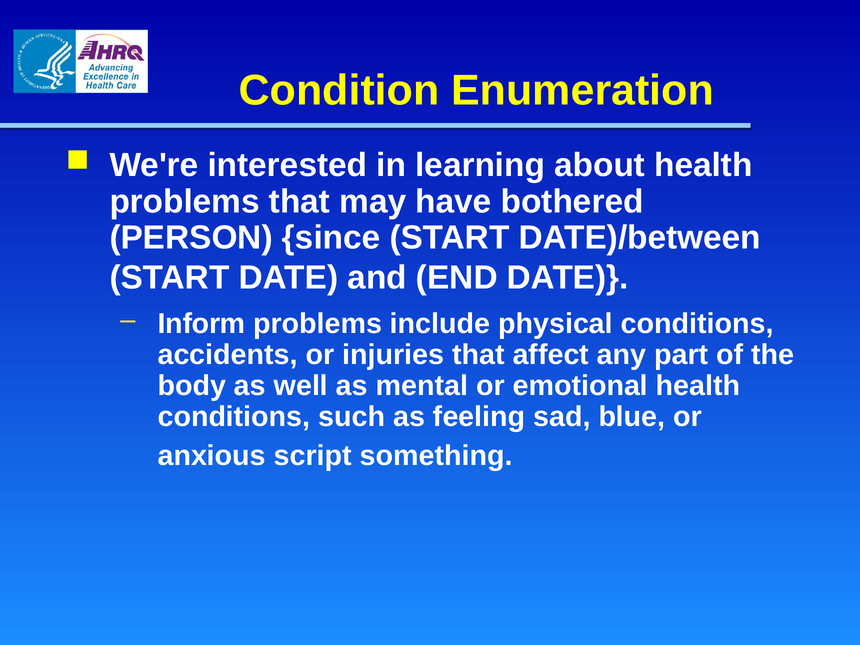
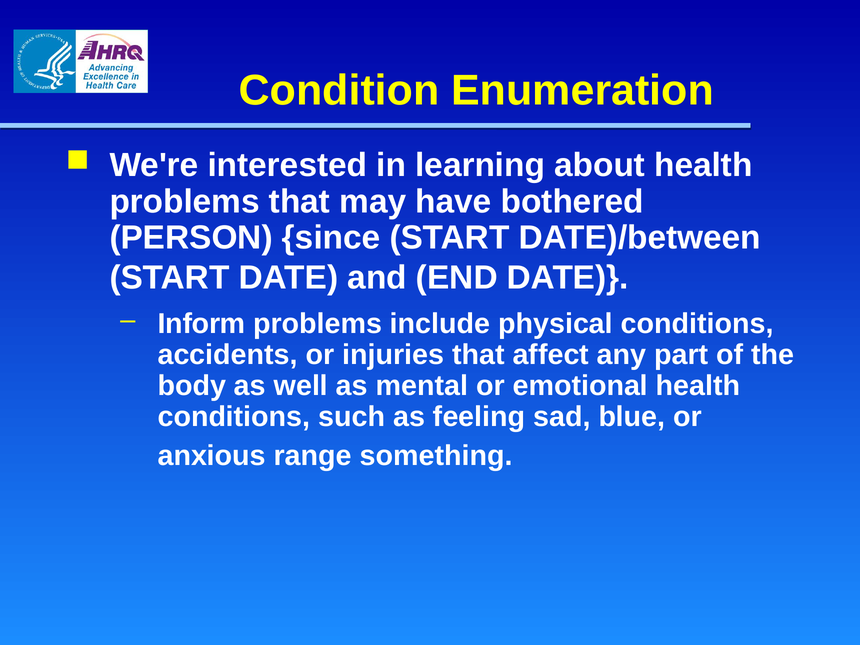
script: script -> range (313, 456)
